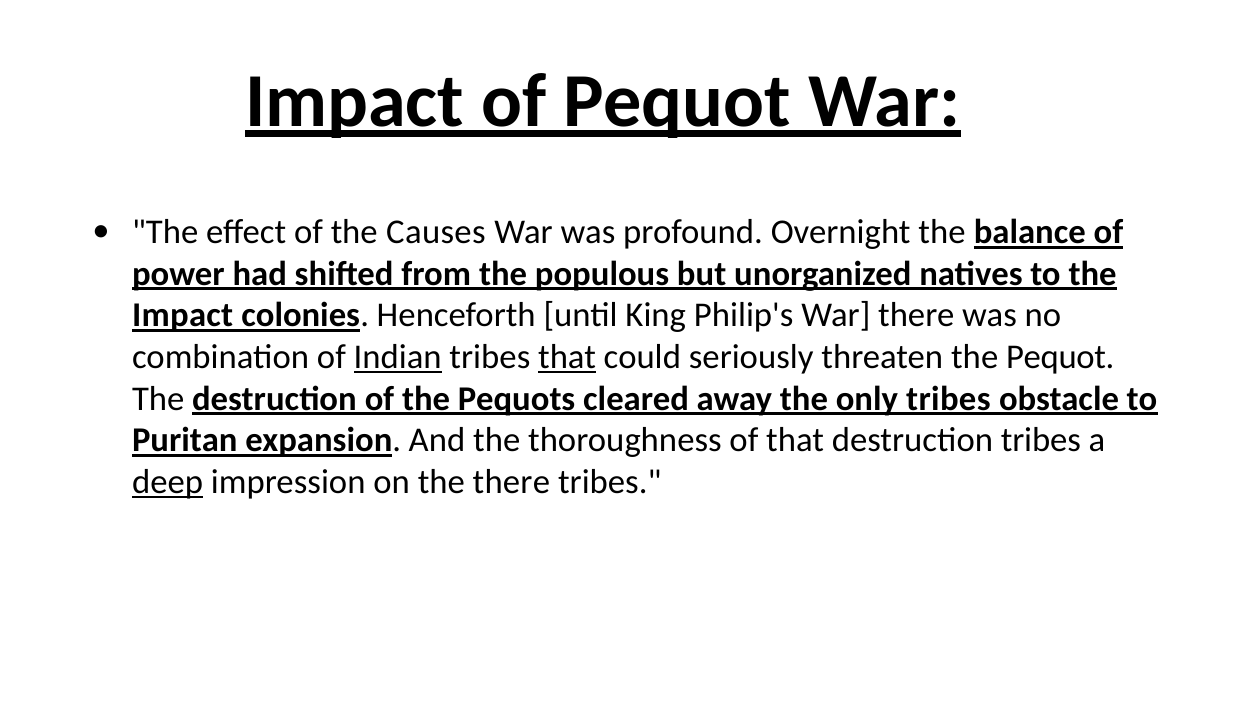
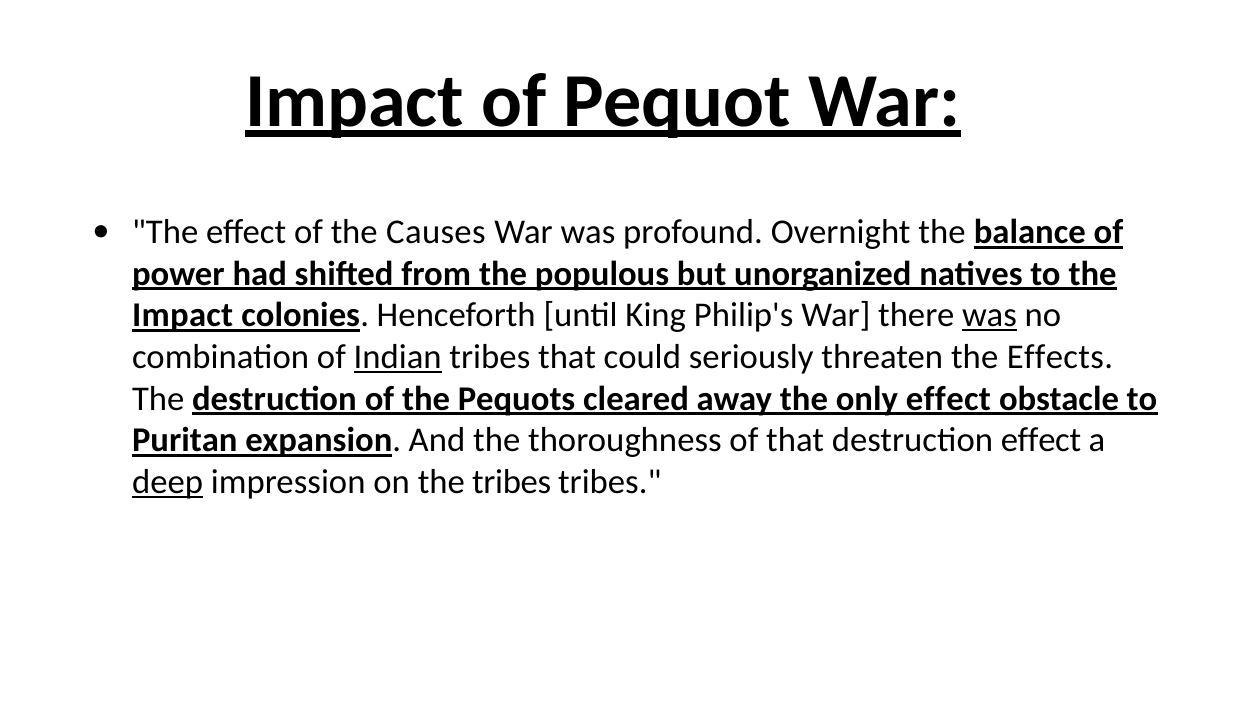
was underline: none -> present (989, 316)
that underline: present -> none (567, 357)
the Pequot: Pequot -> Effects (1060, 357)
only tribes: tribes -> effect (948, 399)
destruction tribes: tribes -> effect (1041, 440)
the there: there -> tribes (512, 482)
